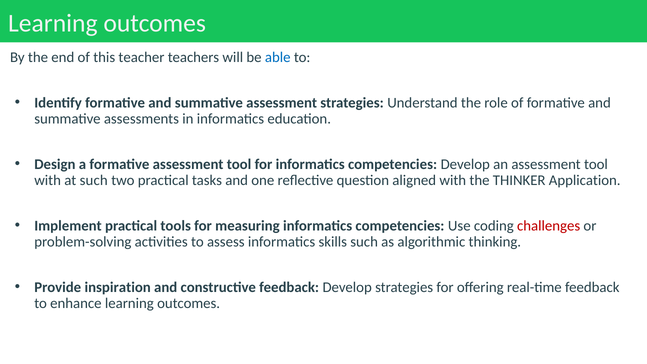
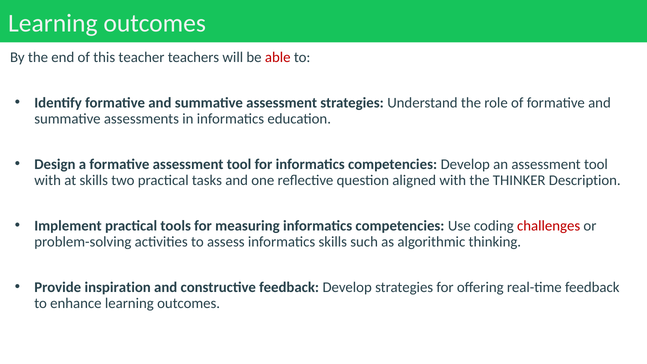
able colour: blue -> red (278, 57)
at such: such -> skills (94, 180)
Application: Application -> Description (585, 180)
